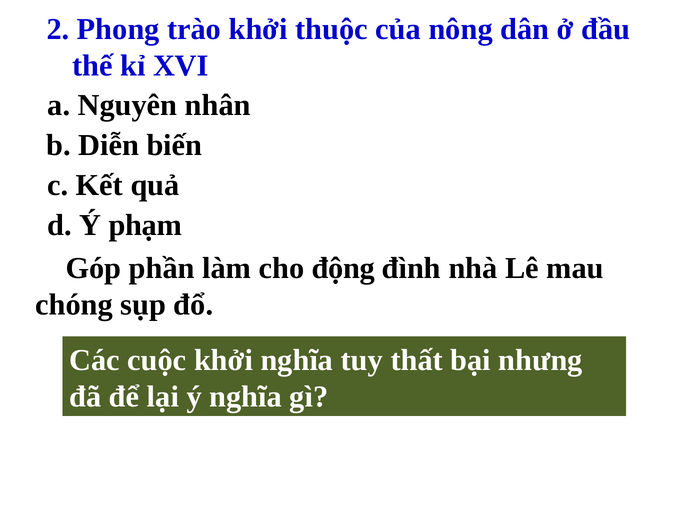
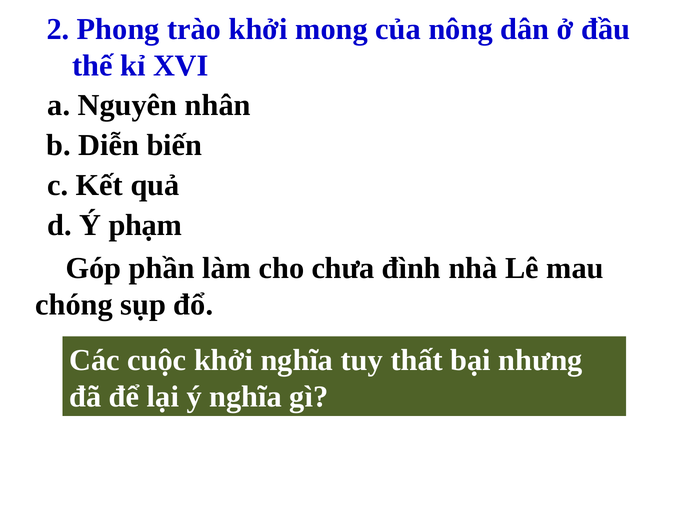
thuộc: thuộc -> mong (332, 29)
động: động -> chưa (343, 268)
